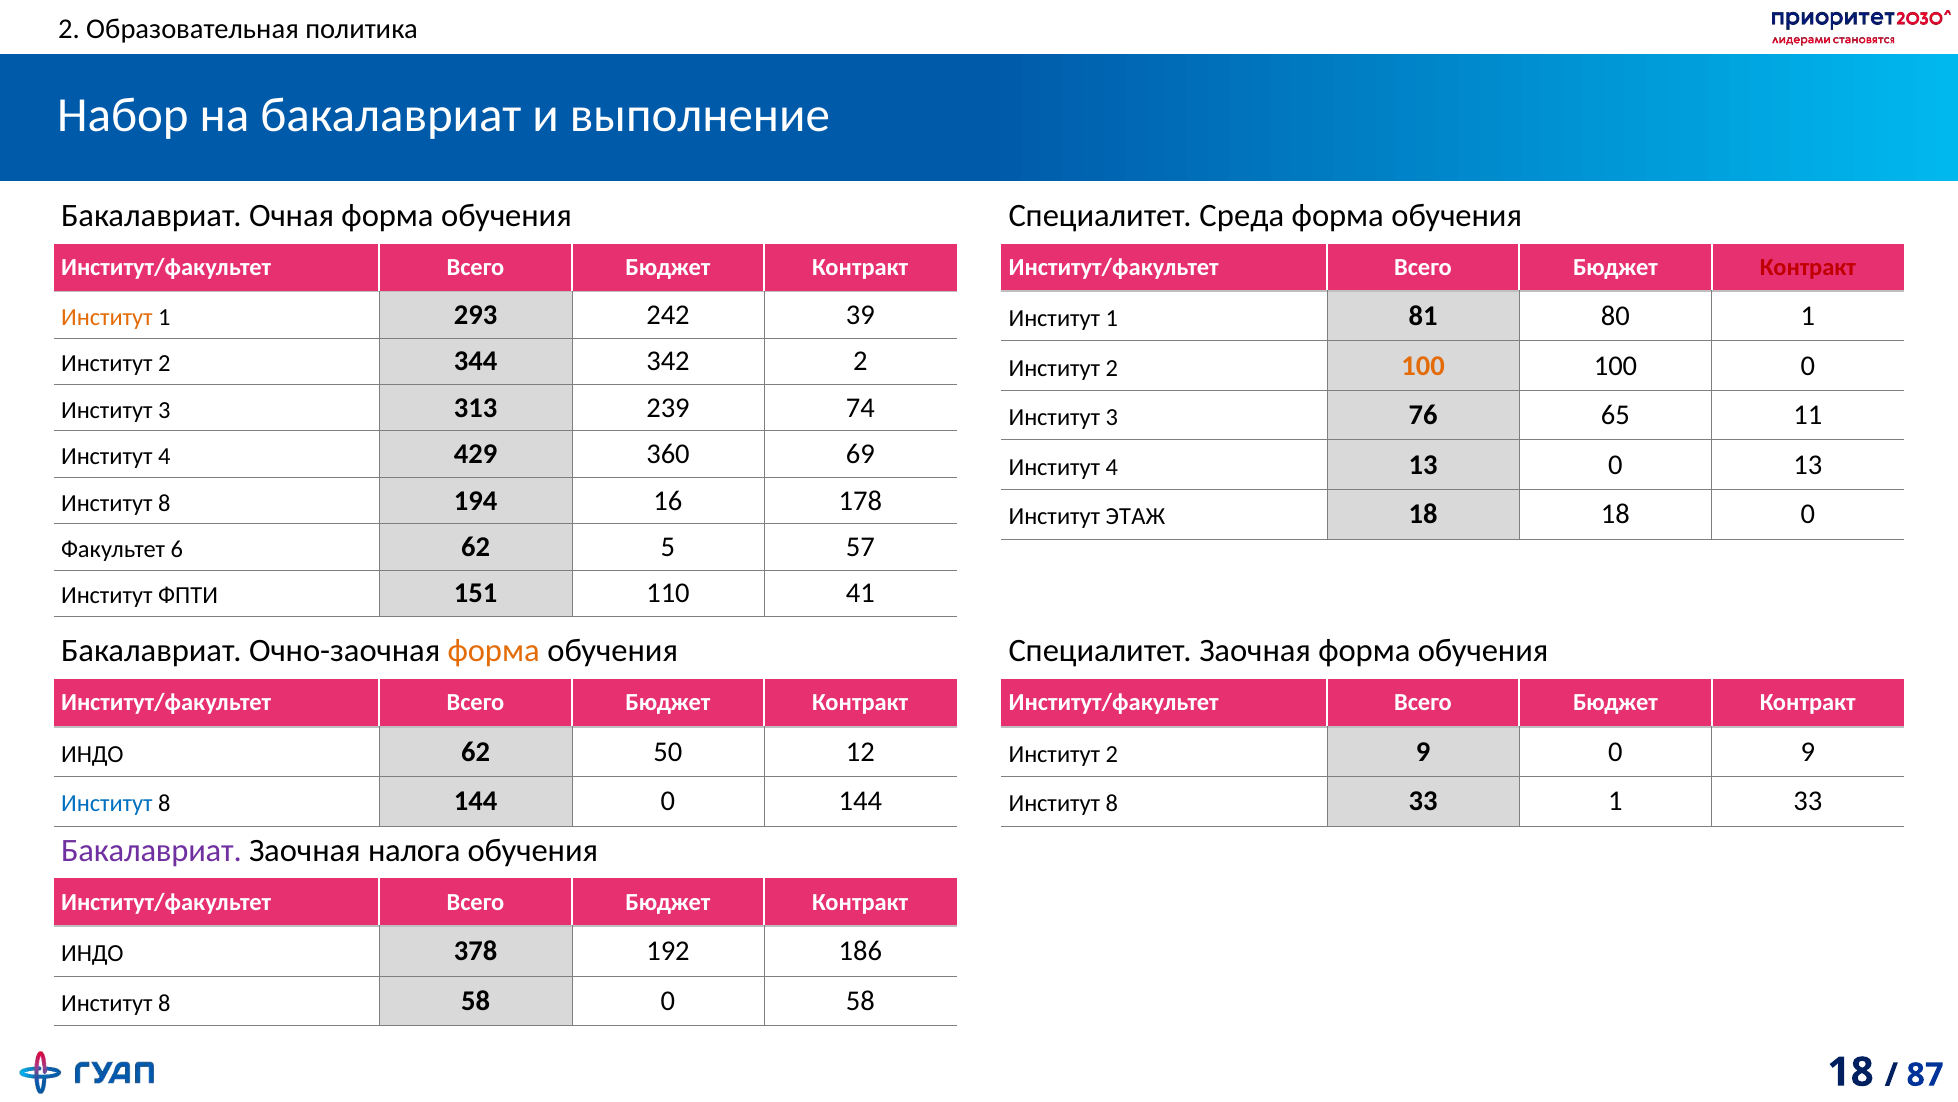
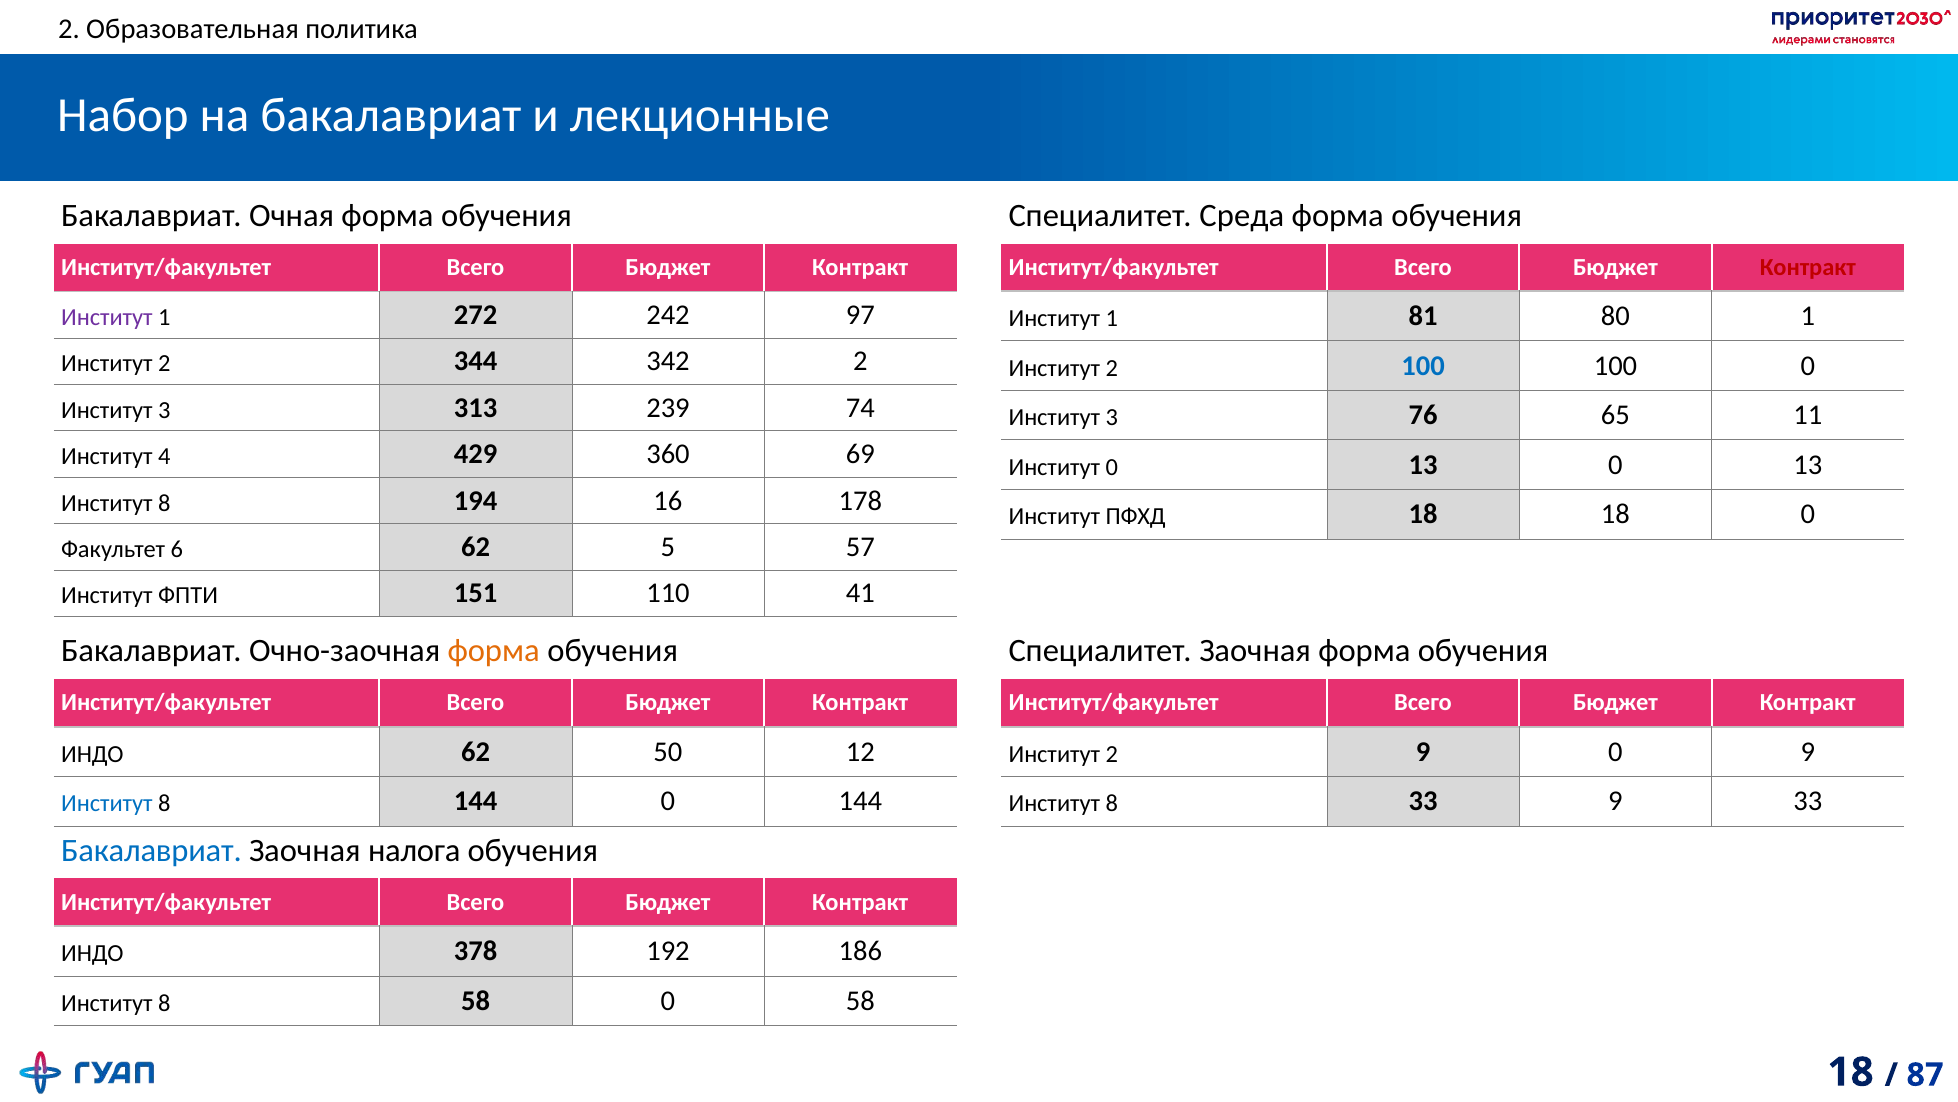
выполнение: выполнение -> лекционные (700, 116)
Институт colour: orange -> purple (107, 317)
293: 293 -> 272 (476, 315)
39: 39 -> 97 (860, 315)
100 colour: orange -> blue (1423, 366)
4: 4 -> 0 (1112, 467)
ЭТАЖ: ЭТАЖ -> ПФХД (1136, 516)
33 1: 1 -> 9 (1615, 801)
Бакалавриат colour: purple -> blue (151, 850)
